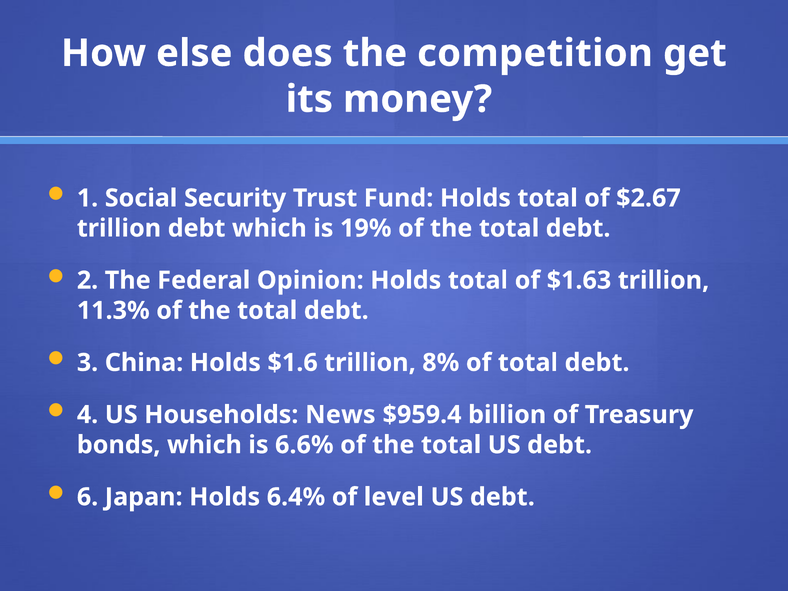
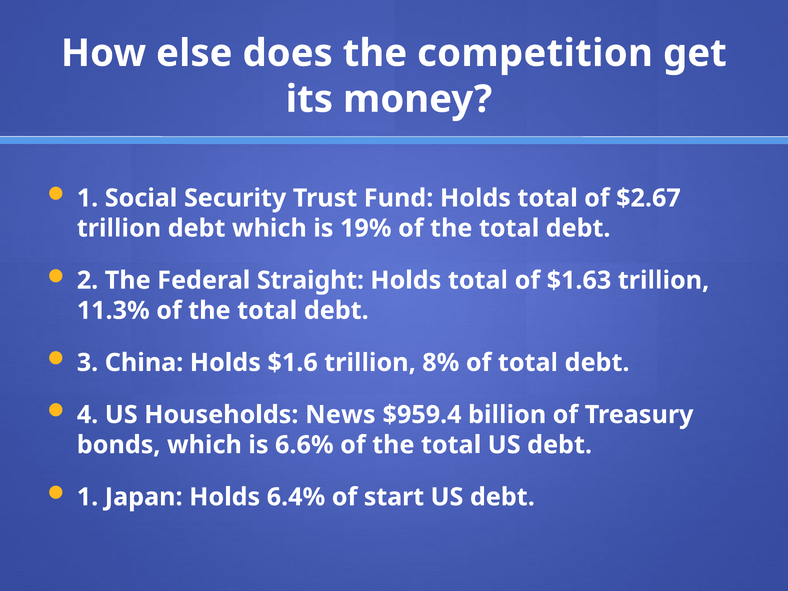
Opinion: Opinion -> Straight (310, 280)
6: 6 -> 1 (88, 497)
level: level -> start (394, 497)
